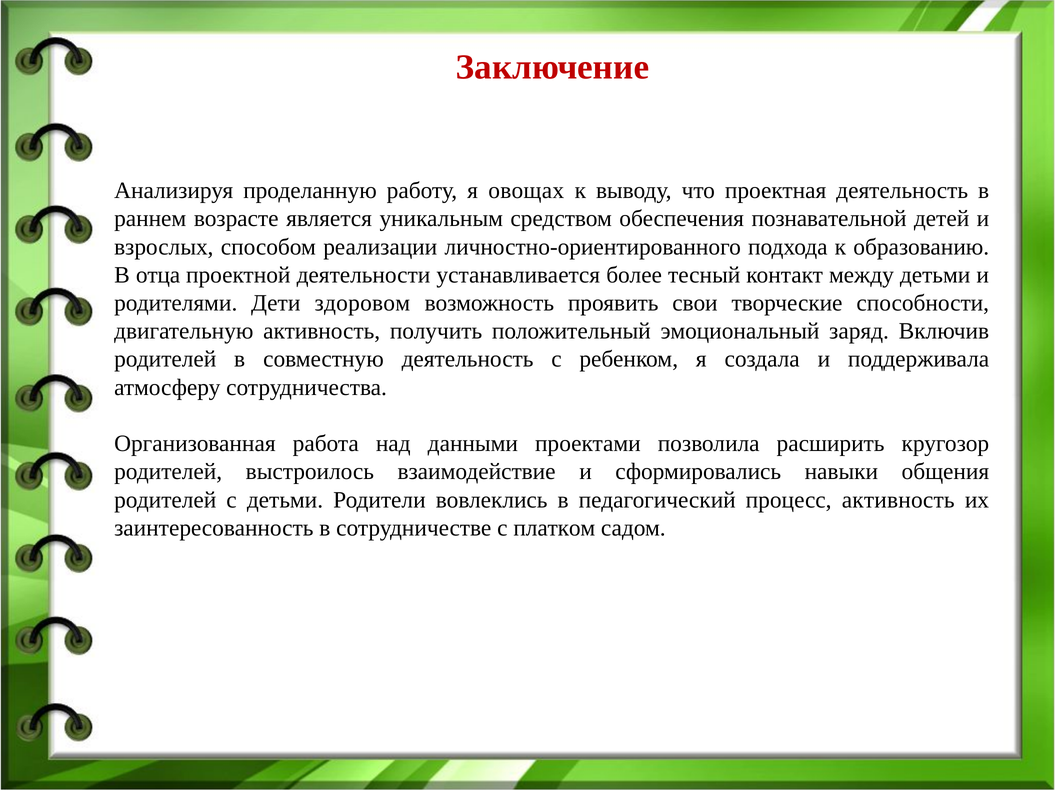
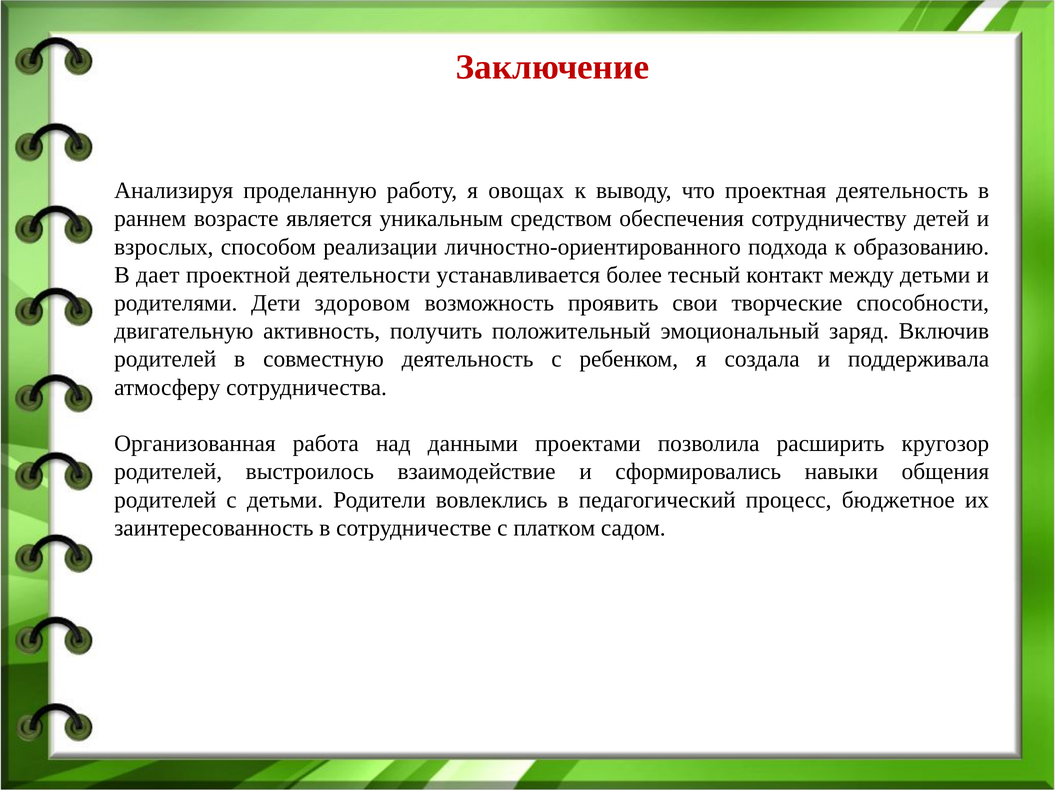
познавательной: познавательной -> сотрудничеству (829, 219)
отца: отца -> дает (158, 275)
процесс активность: активность -> бюджетное (898, 500)
